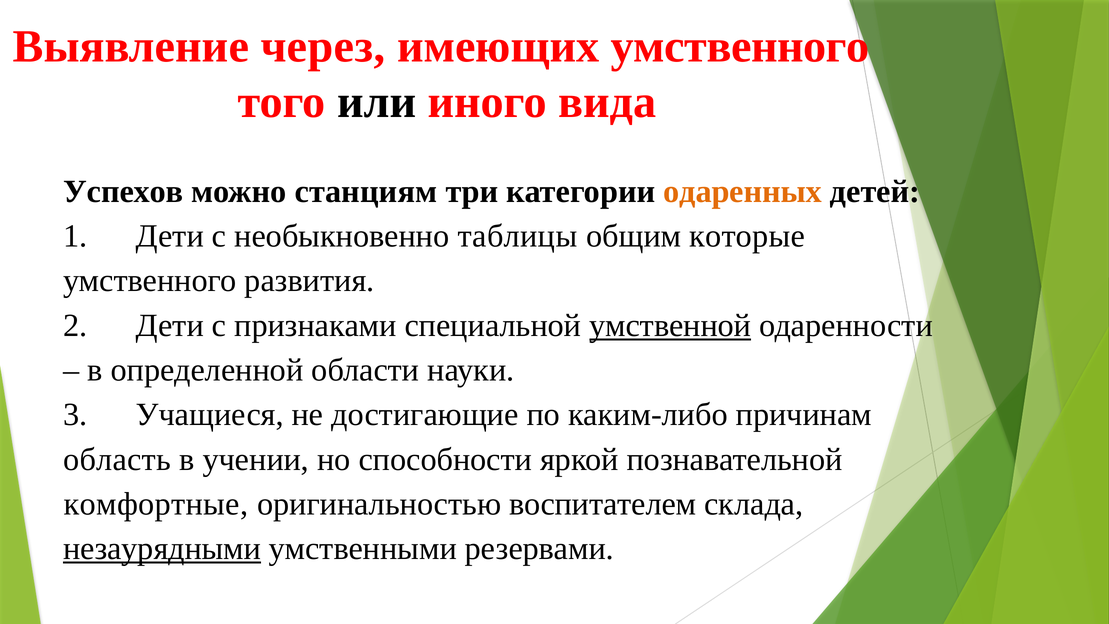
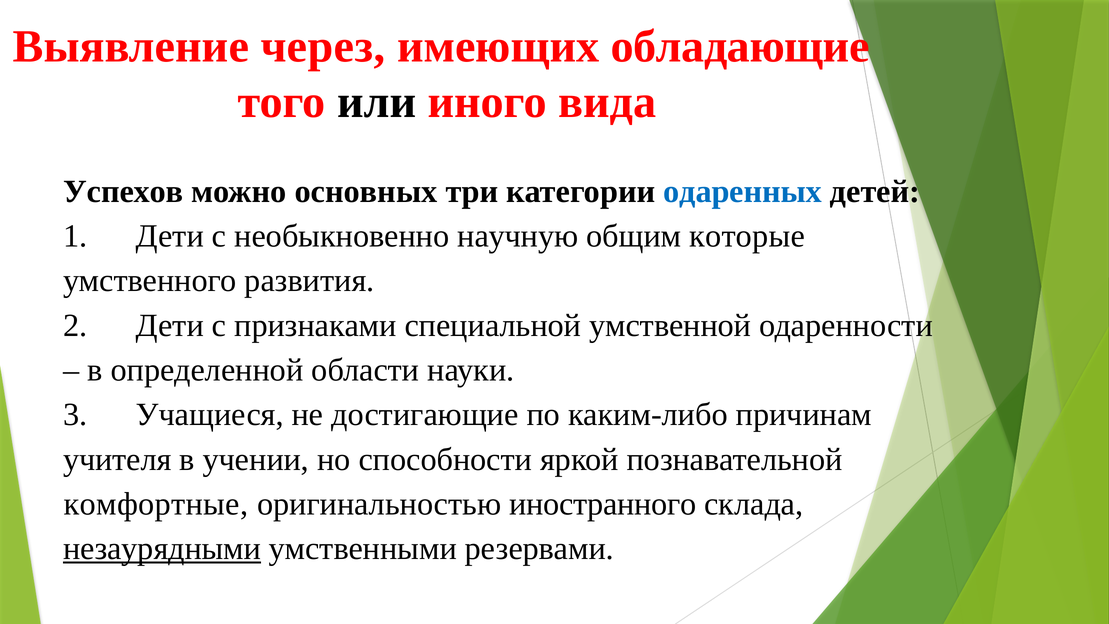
имеющих умственного: умственного -> обладающие (740, 46)
станциям: станциям -> основных (366, 191)
одаренных colour: orange -> blue (743, 191)
таблицы: таблицы -> научную (518, 236)
умственной underline: present -> none (670, 325)
область: область -> учителя (117, 459)
воспитателем: воспитателем -> иностранного (603, 504)
